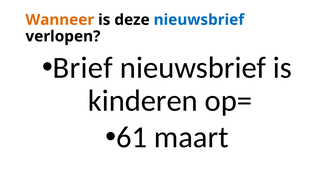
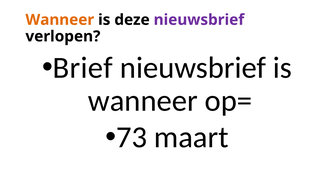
nieuwsbrief colour: blue -> purple (199, 20)
kinderen: kinderen -> wanneer (143, 101)
61: 61 -> 73 (132, 137)
